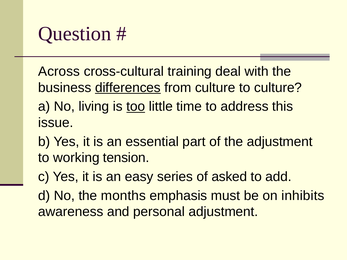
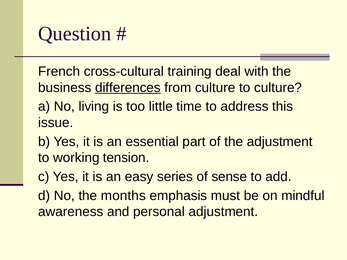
Across: Across -> French (59, 72)
too underline: present -> none (136, 107)
asked: asked -> sense (229, 177)
inhibits: inhibits -> mindful (303, 196)
